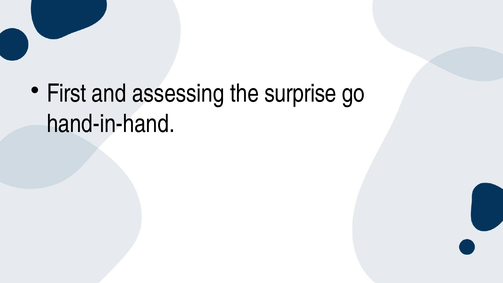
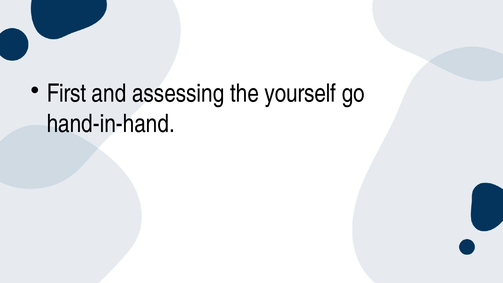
surprise: surprise -> yourself (300, 93)
